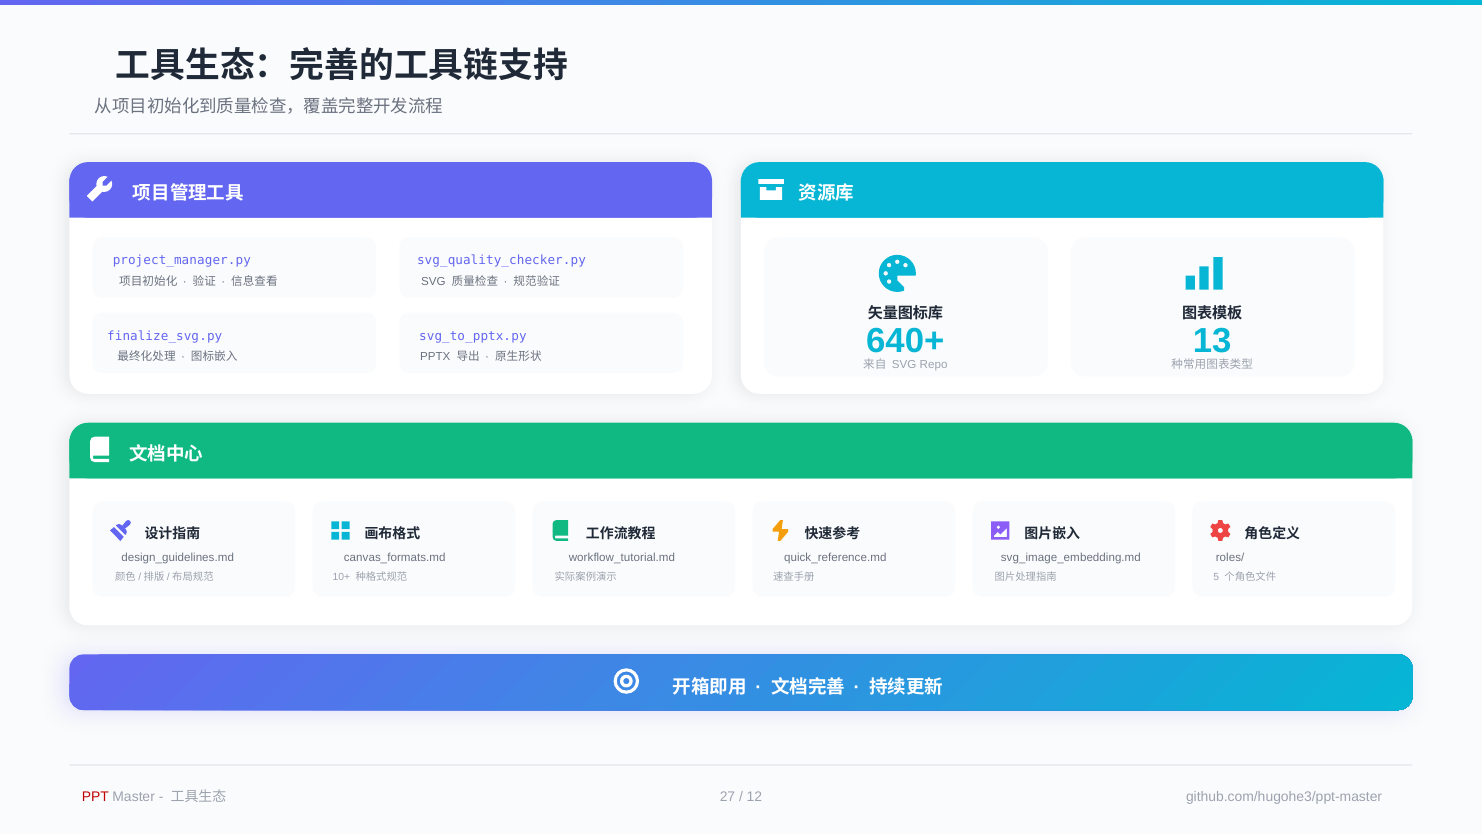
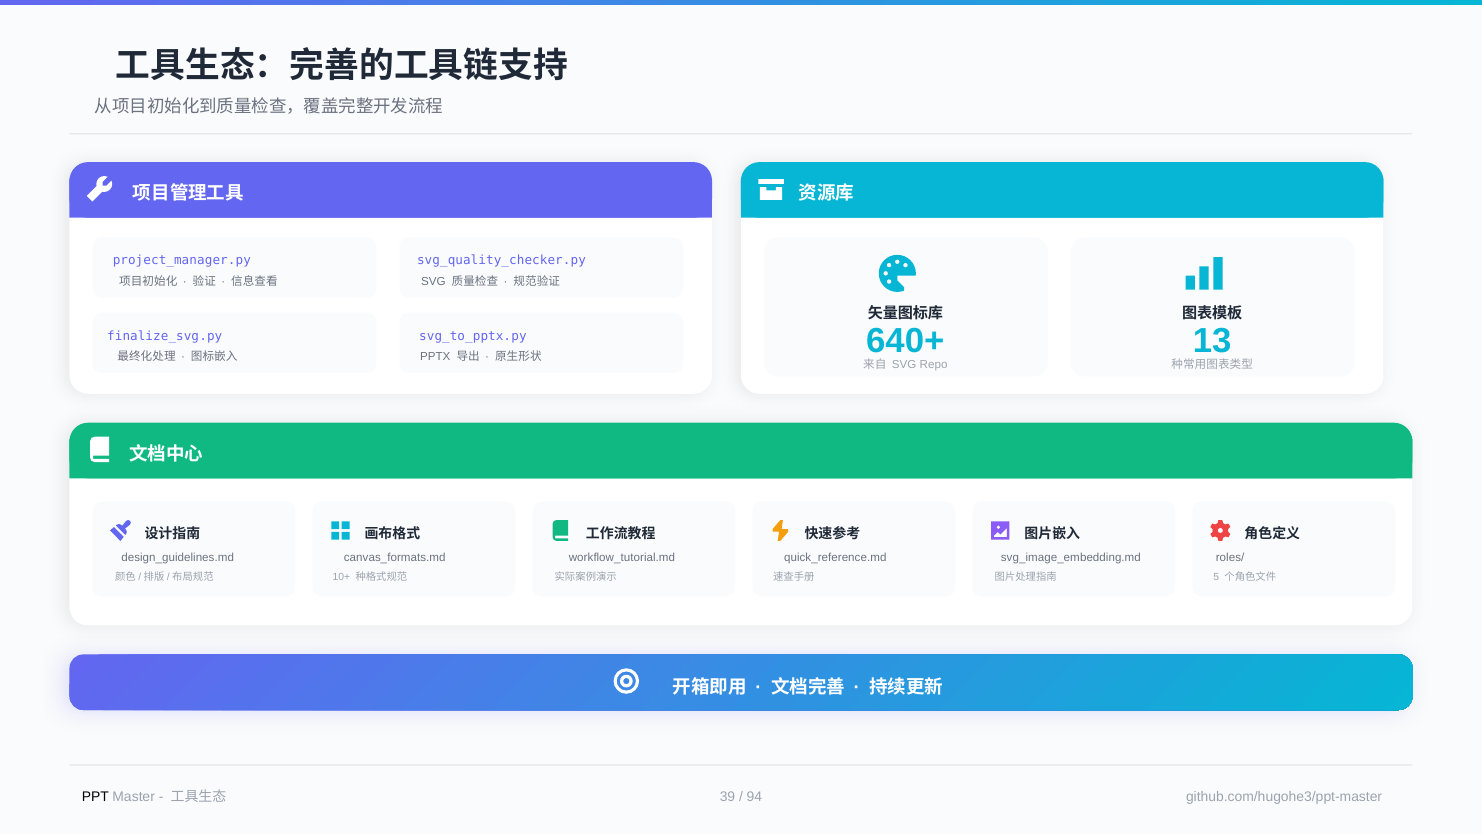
PPT colour: red -> black (95, 796)
27: 27 -> 39 (728, 796)
12: 12 -> 94 (754, 796)
